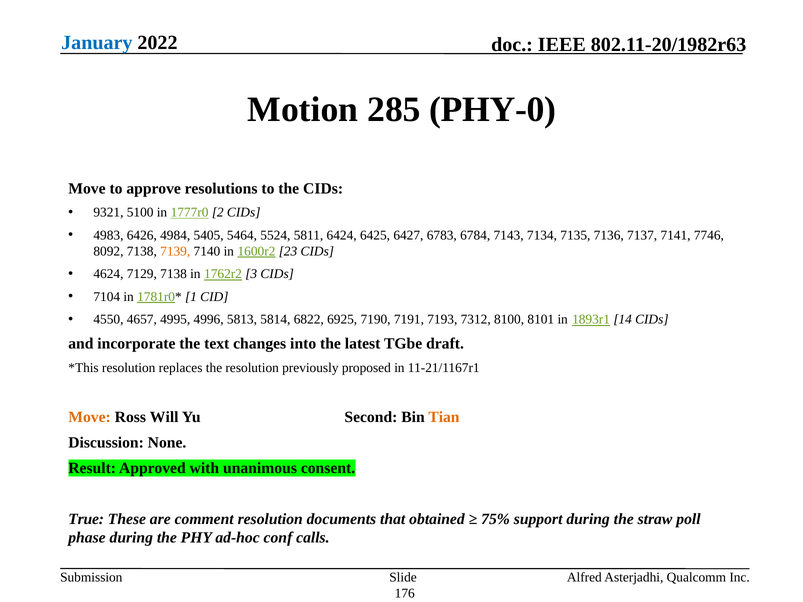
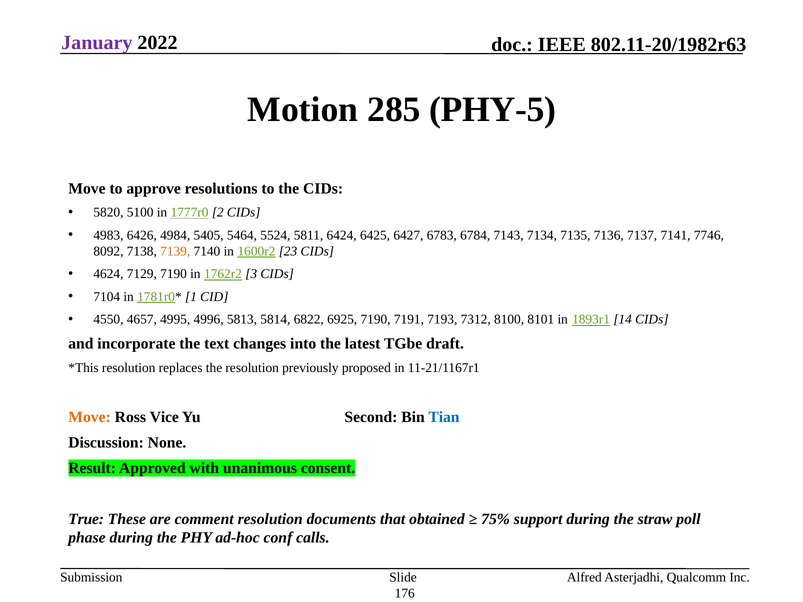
January colour: blue -> purple (97, 43)
PHY-0: PHY-0 -> PHY-5 (493, 109)
9321: 9321 -> 5820 (108, 212)
7129 7138: 7138 -> 7190 (174, 274)
Will: Will -> Vice (164, 417)
Tian colour: orange -> blue (444, 417)
